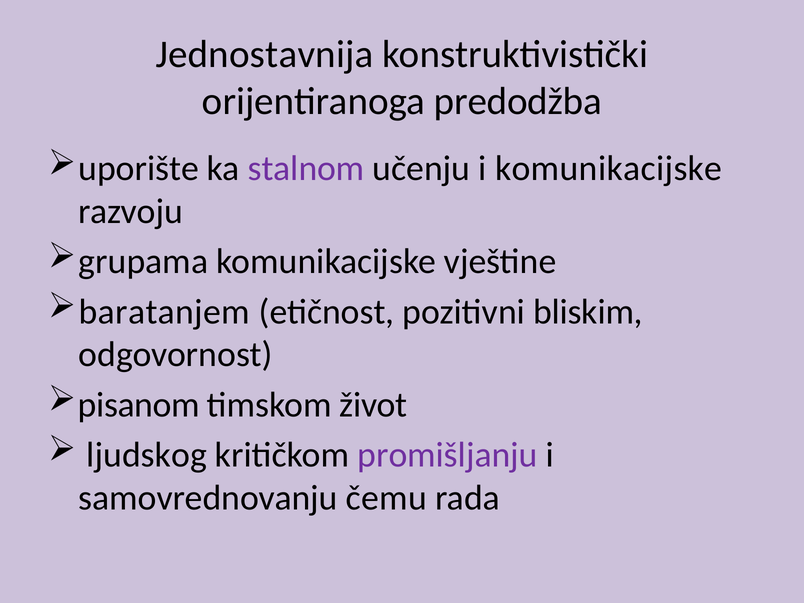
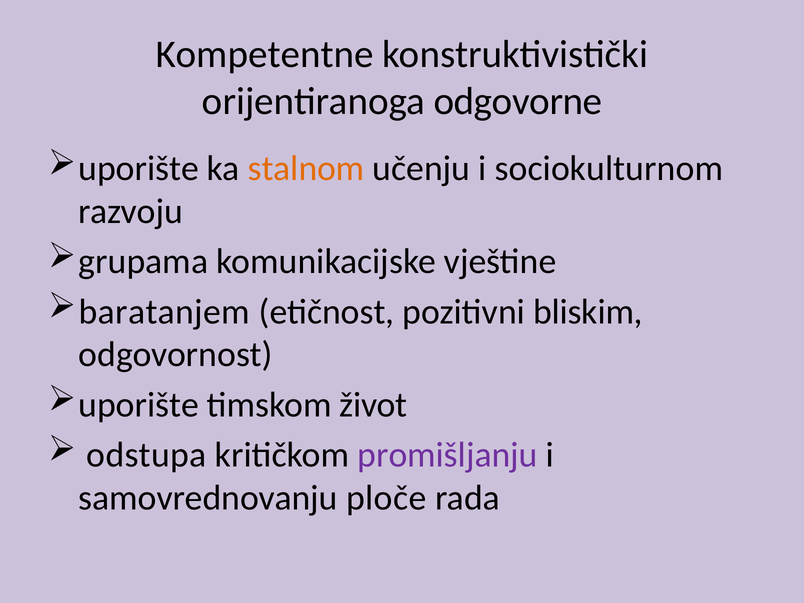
Jednostavnija: Jednostavnija -> Kompetentne (265, 54)
predodžba: predodžba -> odgovorne (518, 101)
stalnom colour: purple -> orange (306, 169)
i komunikacijske: komunikacijske -> sociokulturnom (609, 169)
pisanom: pisanom -> uporište (139, 405)
ljudskog: ljudskog -> odstupa (146, 455)
čemu: čemu -> ploče (386, 498)
